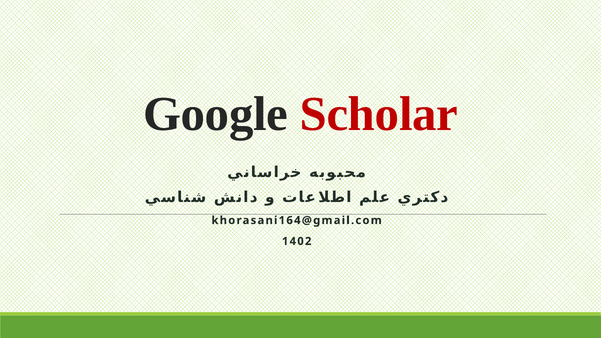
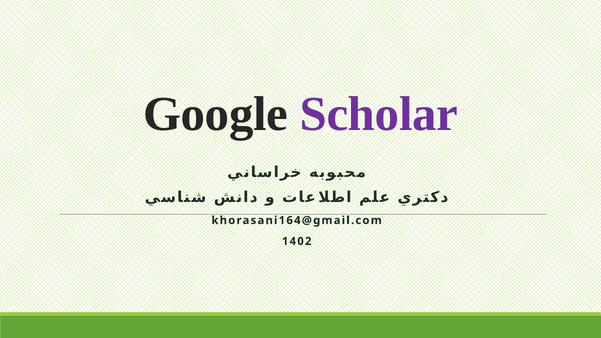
Scholar colour: red -> purple (379, 114)
